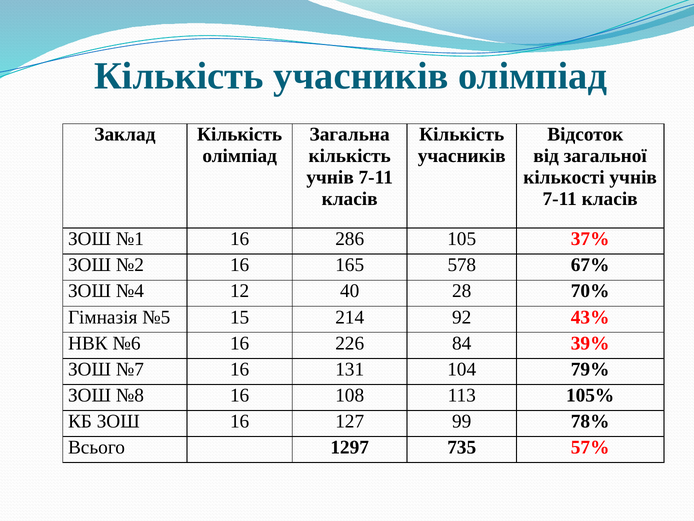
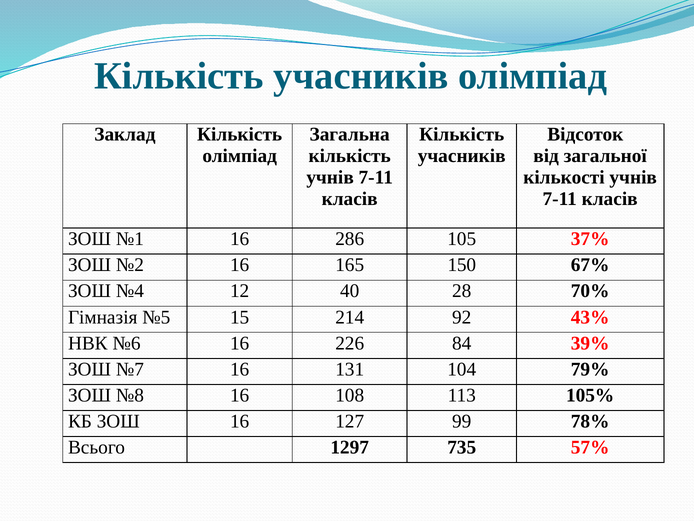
578: 578 -> 150 (462, 265)
